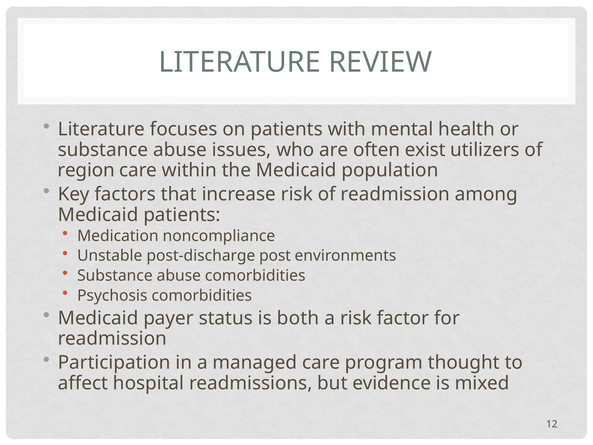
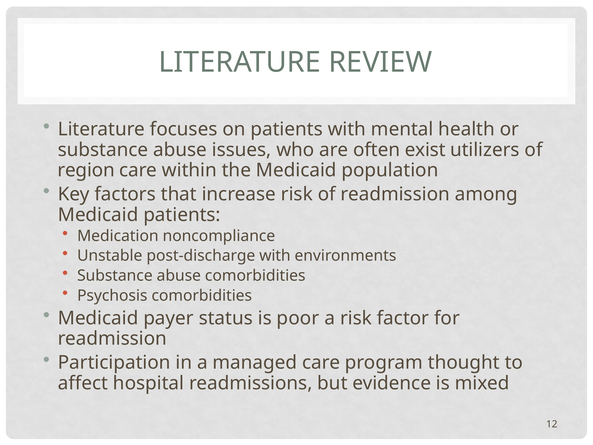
post-discharge post: post -> with (275, 256)
both: both -> poor (298, 318)
